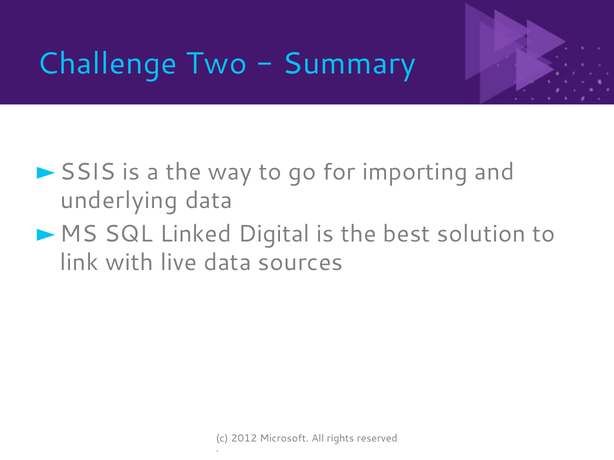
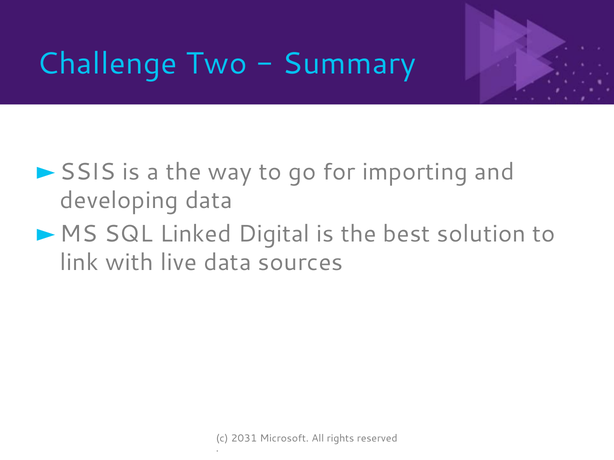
underlying: underlying -> developing (119, 201)
2012: 2012 -> 2031 (244, 439)
